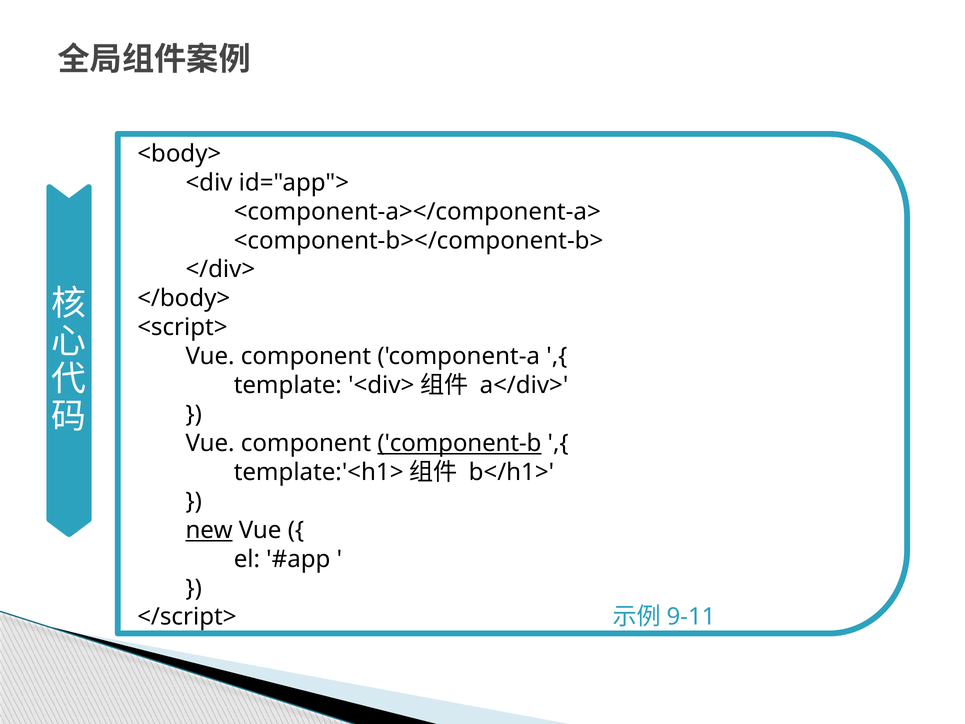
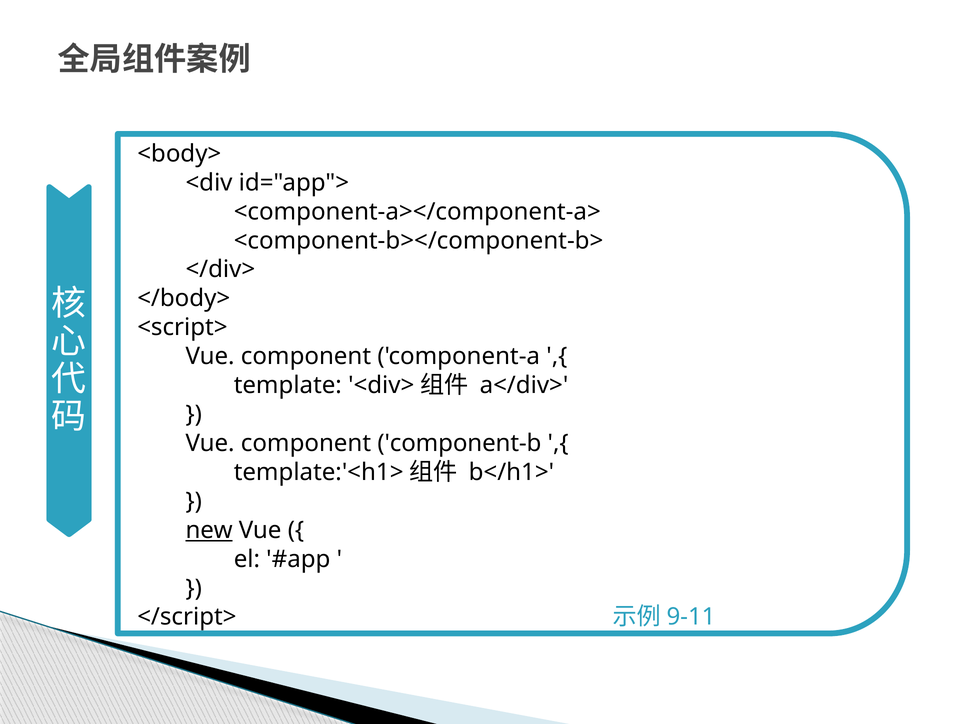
component-b underline: present -> none (459, 443)
